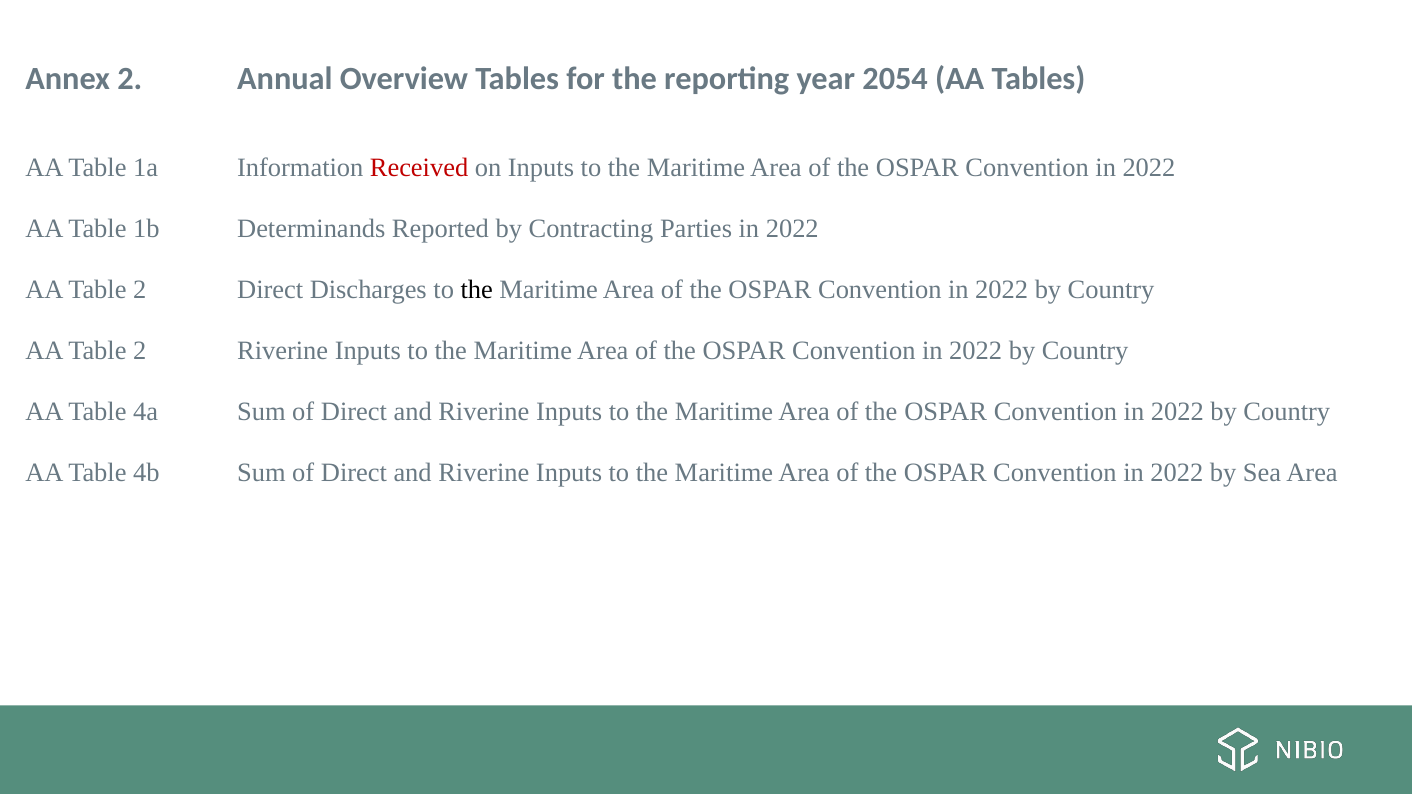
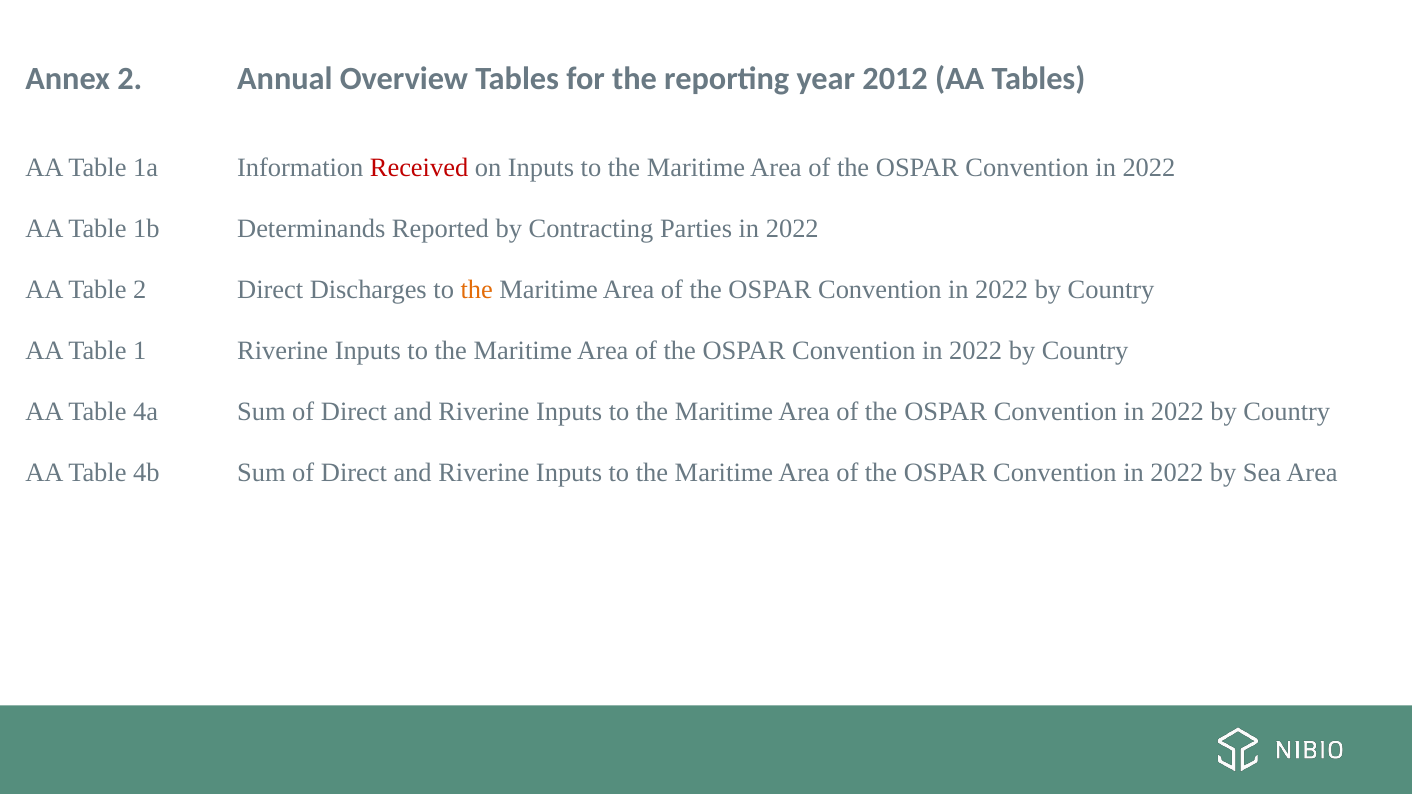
2054: 2054 -> 2012 (895, 79)
the colour: black -> orange (477, 290)
2: 2 -> 1 (140, 351)
